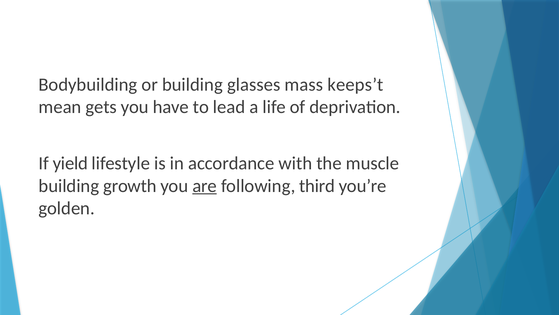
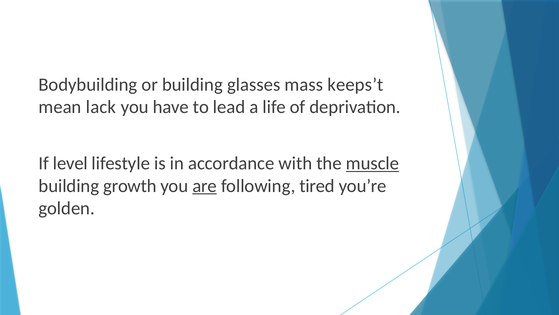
gets: gets -> lack (101, 107)
yield: yield -> level (70, 163)
muscle underline: none -> present (373, 163)
third: third -> tired (317, 186)
